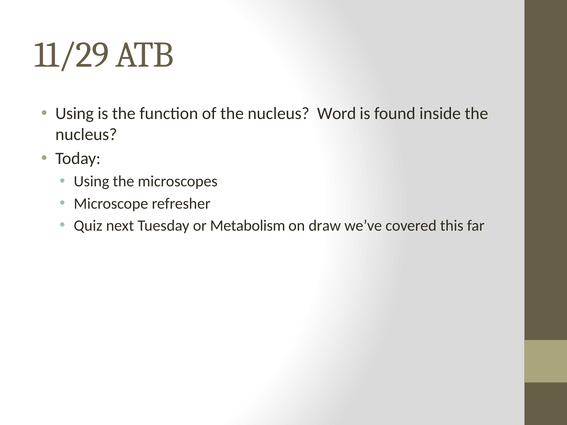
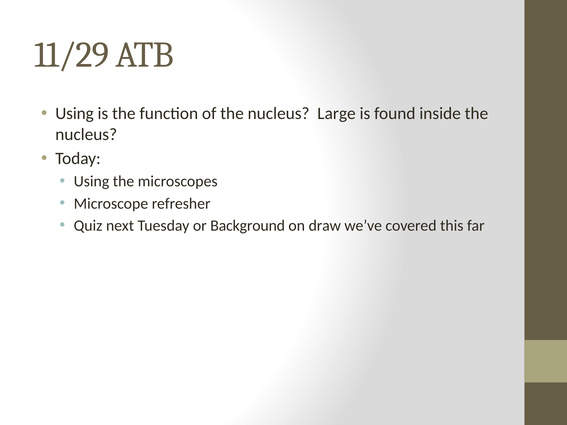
Word: Word -> Large (336, 114)
Metabolism: Metabolism -> Background (248, 226)
